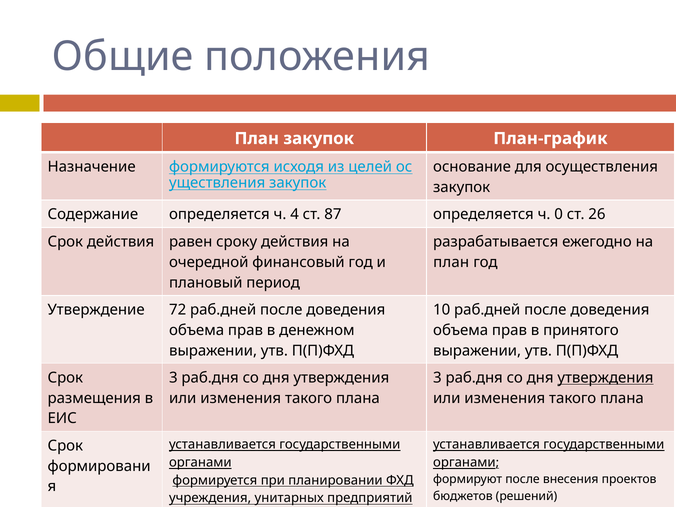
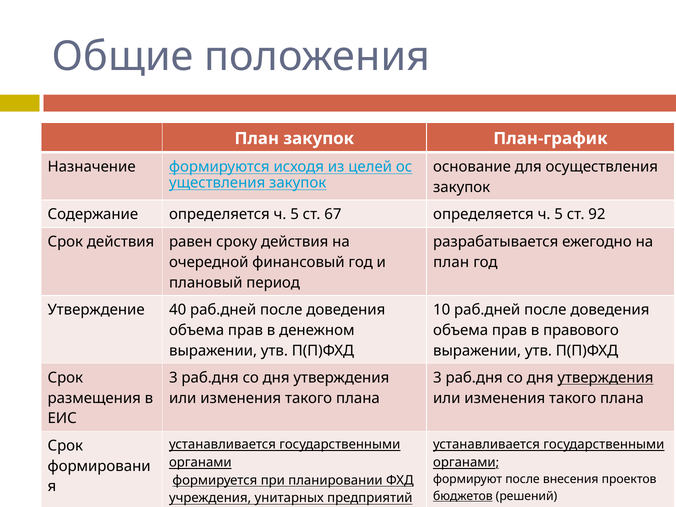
Содержание определяется ч 4: 4 -> 5 (295, 214)
87: 87 -> 67 (333, 214)
0: 0 -> 5 (559, 214)
26: 26 -> 92 (597, 214)
72: 72 -> 40 (178, 310)
принятого: принятого -> правового (581, 330)
бюджетов underline: none -> present (463, 496)
